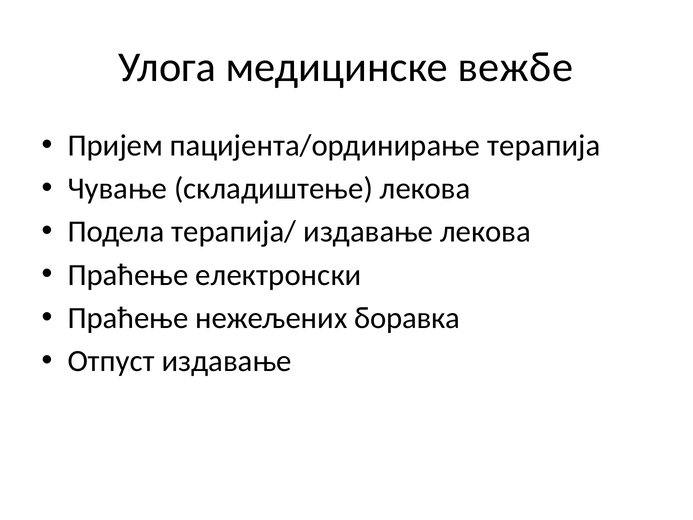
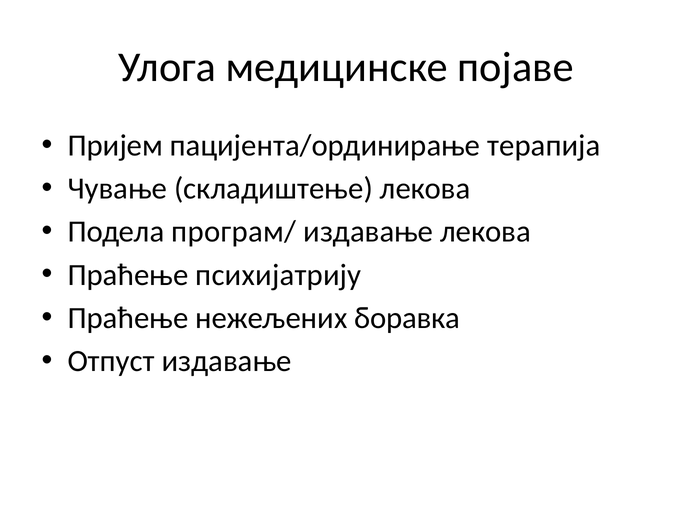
вежбе: вежбе -> појаве (516, 67)
терапија/: терапија/ -> програм/ (234, 232)
електронски: електронски -> психијатрију (278, 275)
